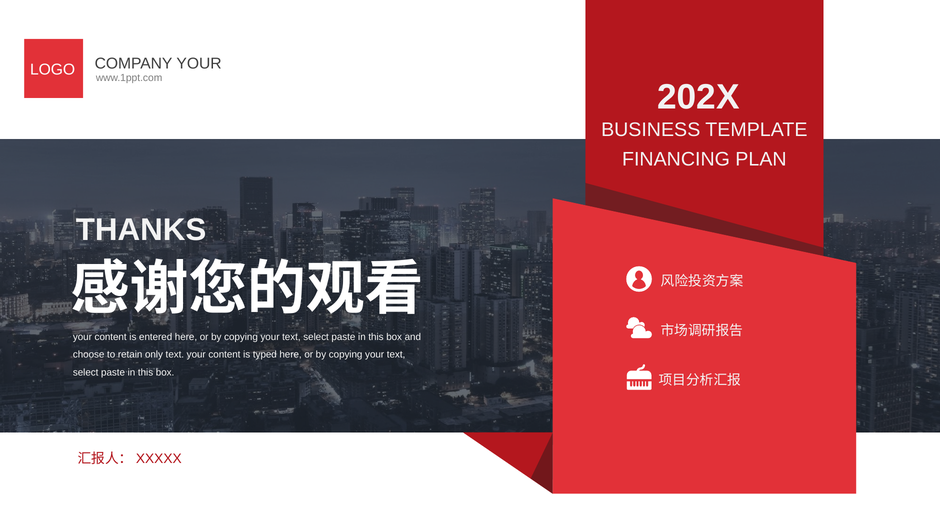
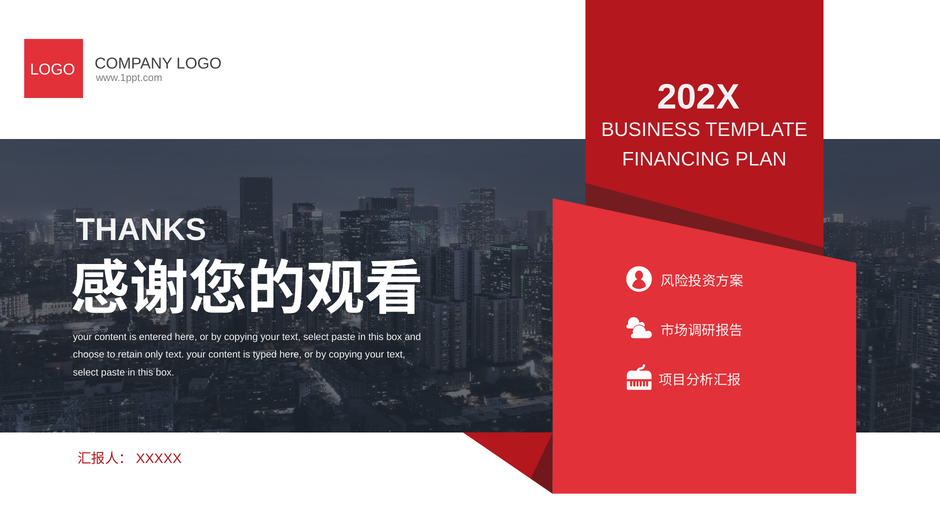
COMPANY YOUR: YOUR -> LOGO (199, 63)
